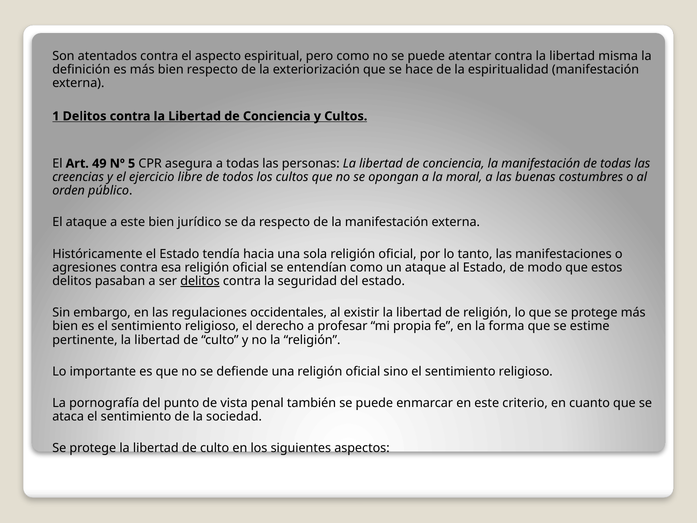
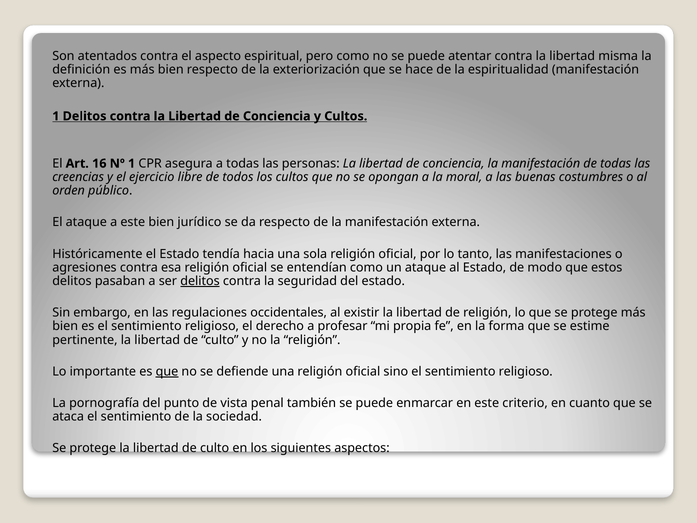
49: 49 -> 16 (99, 163)
Nº 5: 5 -> 1 (132, 163)
que underline: none -> present (167, 371)
